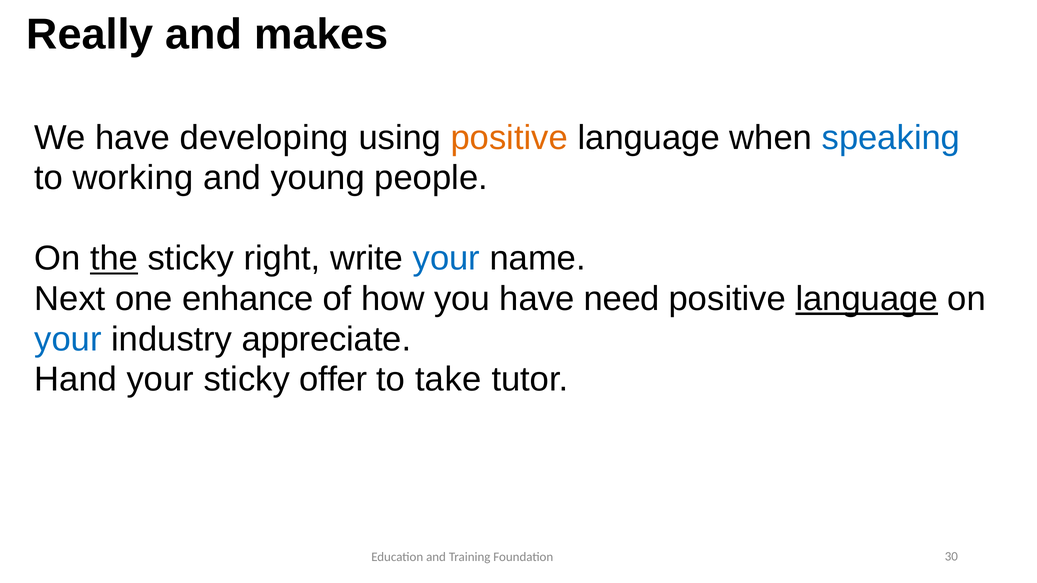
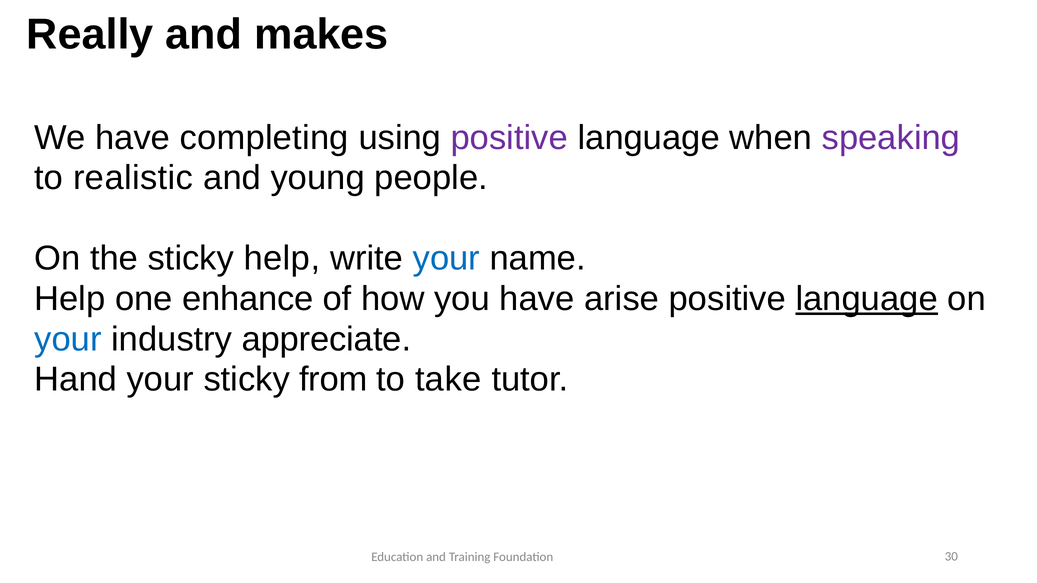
developing: developing -> completing (264, 138)
positive colour: orange -> purple (509, 138)
speaking colour: blue -> purple (891, 138)
working: working -> realistic (133, 178)
the underline: present -> none (114, 259)
sticky right: right -> help (282, 259)
Next: Next -> Help (70, 299)
need: need -> arise (622, 299)
offer: offer -> from (333, 380)
